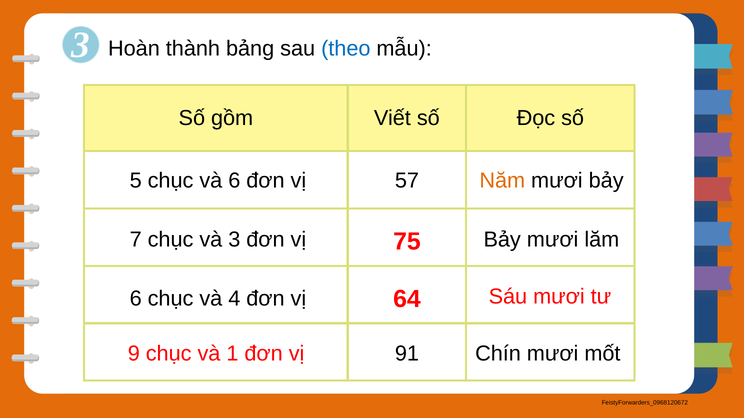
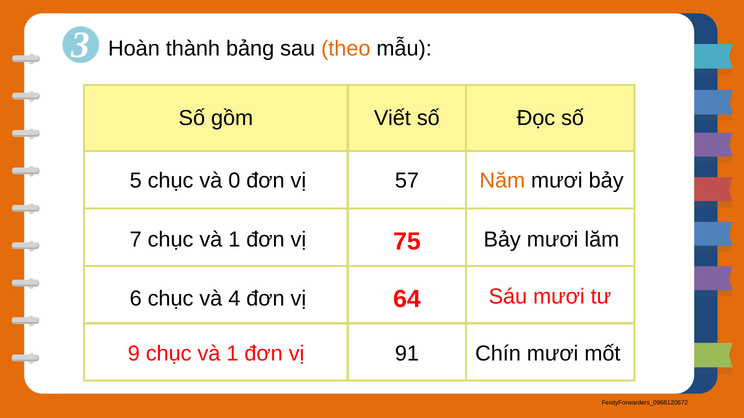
theo colour: blue -> orange (346, 49)
và 6: 6 -> 0 (234, 181)
7 chục và 3: 3 -> 1 (234, 240)
